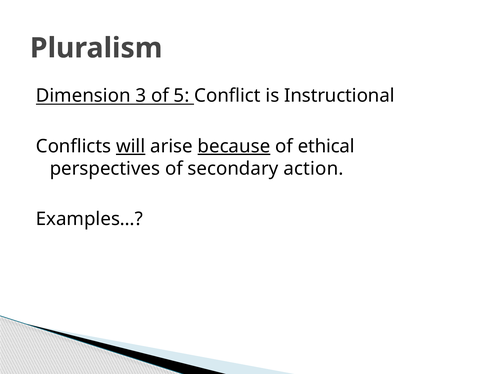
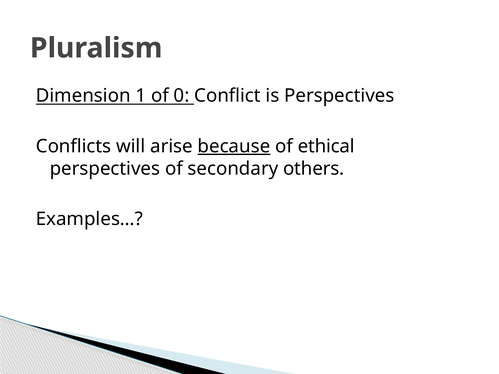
3: 3 -> 1 (141, 96)
5: 5 -> 0 (181, 96)
is Instructional: Instructional -> Perspectives (339, 96)
will underline: present -> none (131, 146)
action: action -> others (314, 169)
